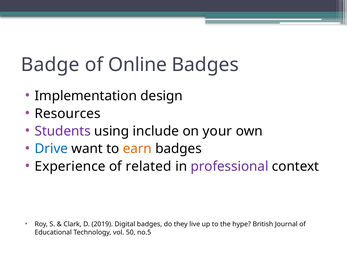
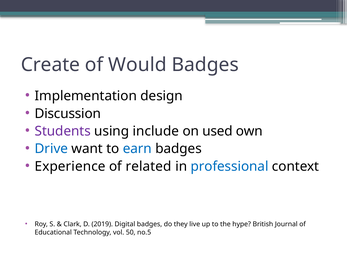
Badge: Badge -> Create (50, 65)
Online: Online -> Would (137, 65)
Resources: Resources -> Discussion (68, 114)
your: your -> used (218, 131)
earn colour: orange -> blue (137, 149)
professional colour: purple -> blue (230, 167)
